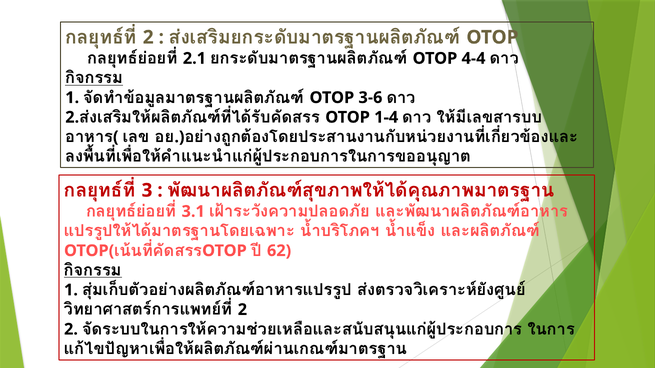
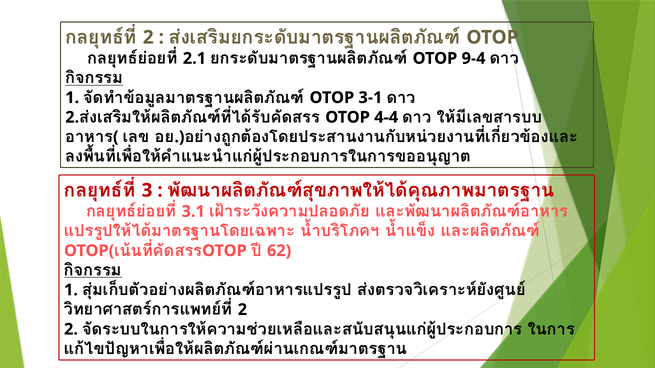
4-4: 4-4 -> 9-4 (474, 58)
3-6: 3-6 -> 3-1 (370, 98)
1-4: 1-4 -> 4-4 (386, 117)
